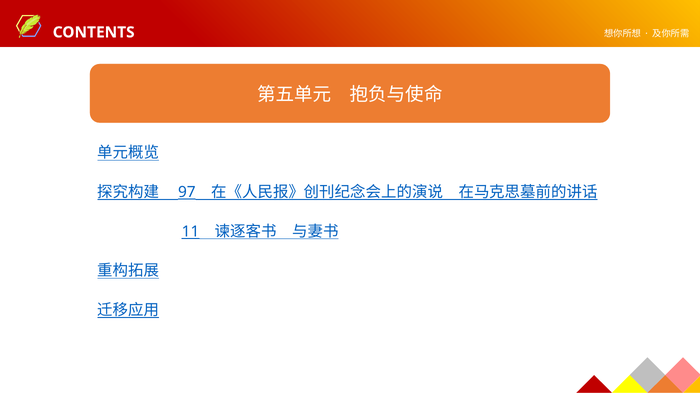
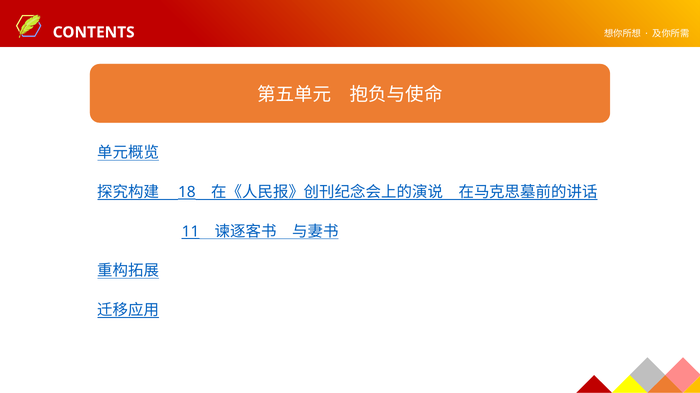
97: 97 -> 18 (187, 192)
